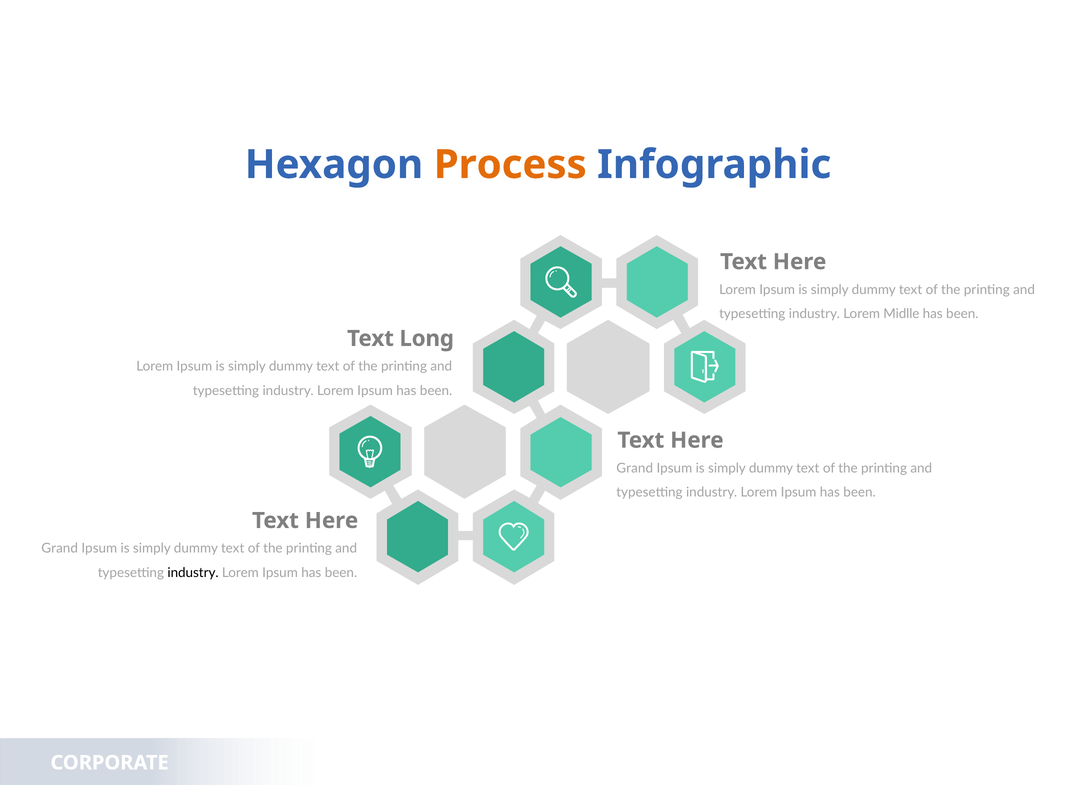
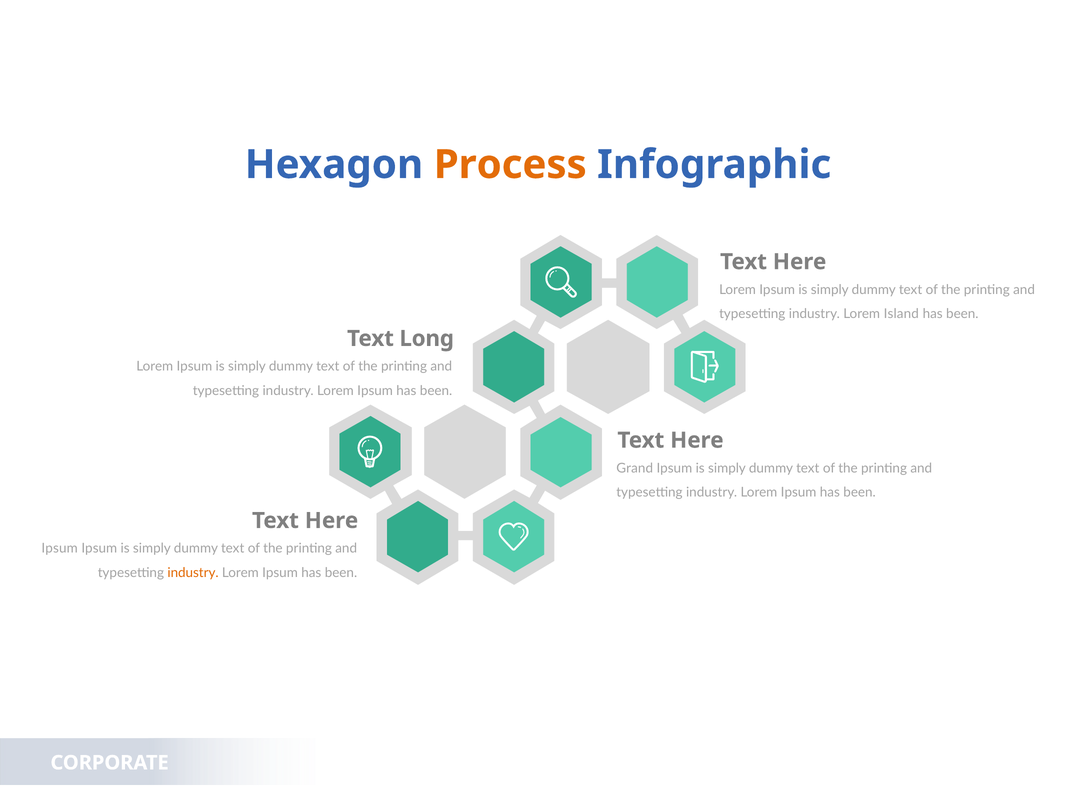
Midlle: Midlle -> Island (901, 314)
Grand: Grand -> Ipsum (60, 548)
industry colour: black -> orange (193, 573)
